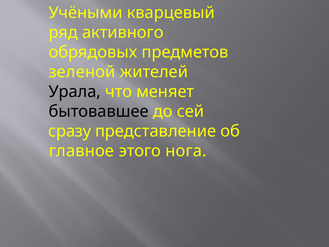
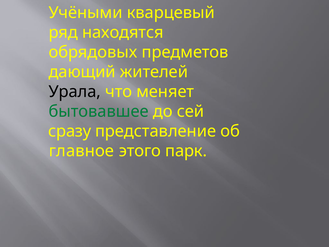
активного: активного -> находятся (123, 32)
зеленой: зеленой -> дающий (82, 72)
бытовавшее colour: black -> green (99, 111)
нога: нога -> парк (186, 151)
